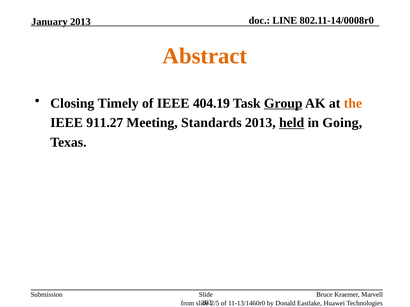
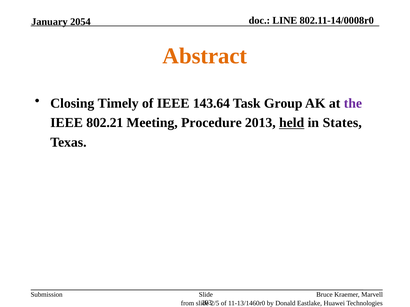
January 2013: 2013 -> 2054 (80, 22)
404.19: 404.19 -> 143.64 (211, 103)
Group underline: present -> none (283, 103)
the colour: orange -> purple (353, 103)
911.27: 911.27 -> 802.21 (105, 123)
Standards: Standards -> Procedure (211, 123)
Going: Going -> States (342, 123)
